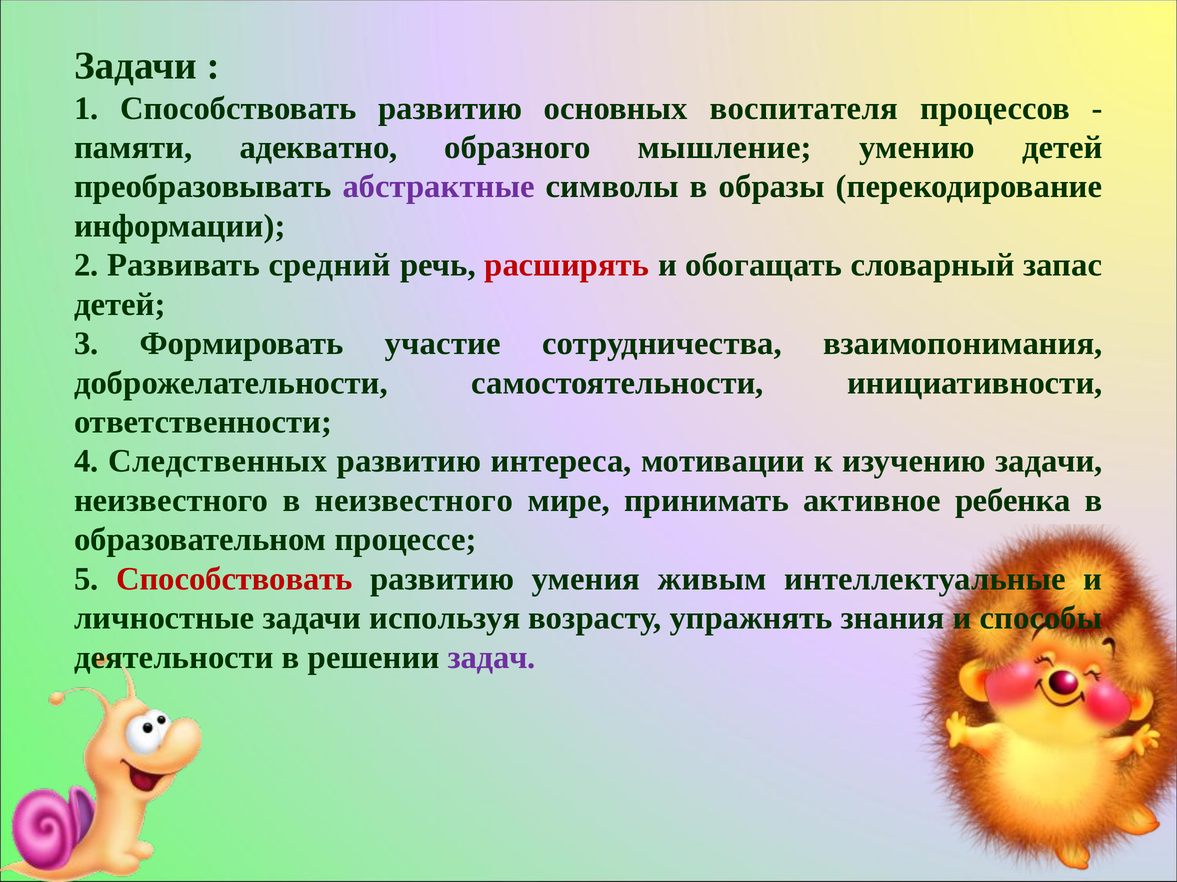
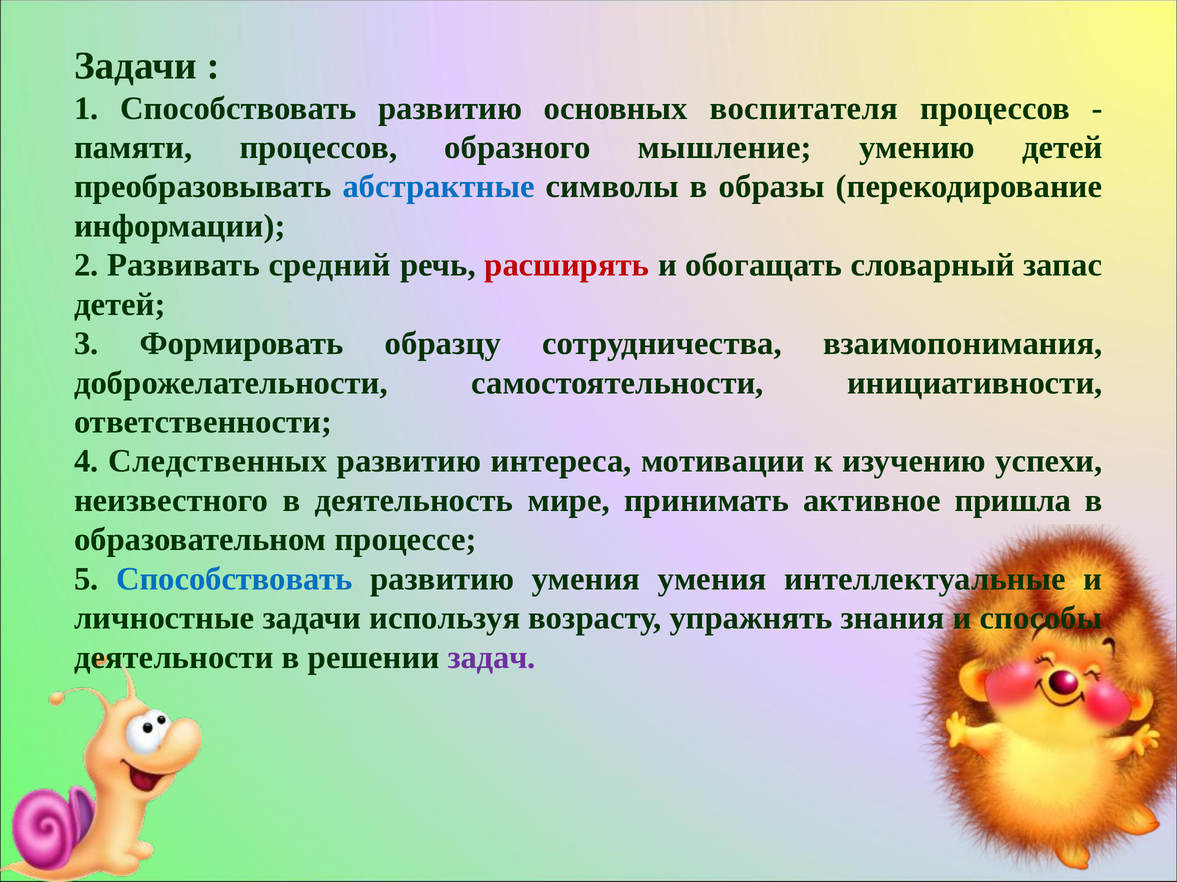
памяти адекватно: адекватно -> процессов (318, 148)
абстрактные colour: purple -> blue (439, 187)
участие: участие -> образцу (443, 344)
изучению задачи: задачи -> успехи (1049, 462)
в неизвестного: неизвестного -> деятельность (414, 501)
ребенка: ребенка -> пришла (1013, 501)
Способствовать colour: red -> blue (234, 579)
умения живым: живым -> умения (712, 579)
